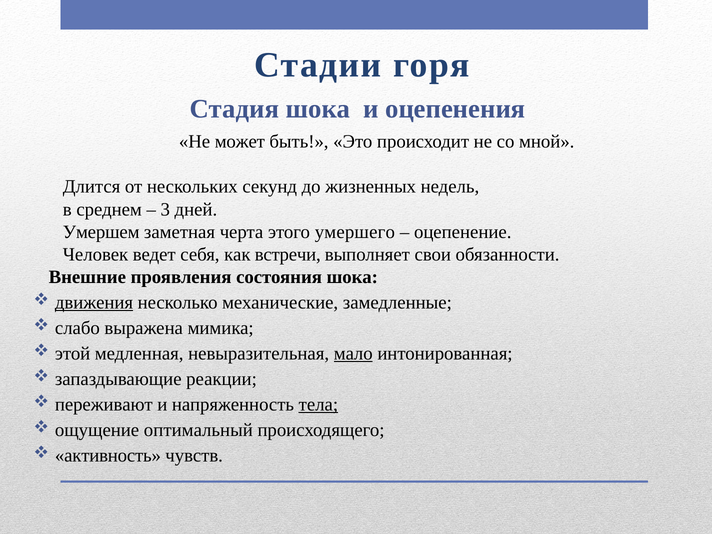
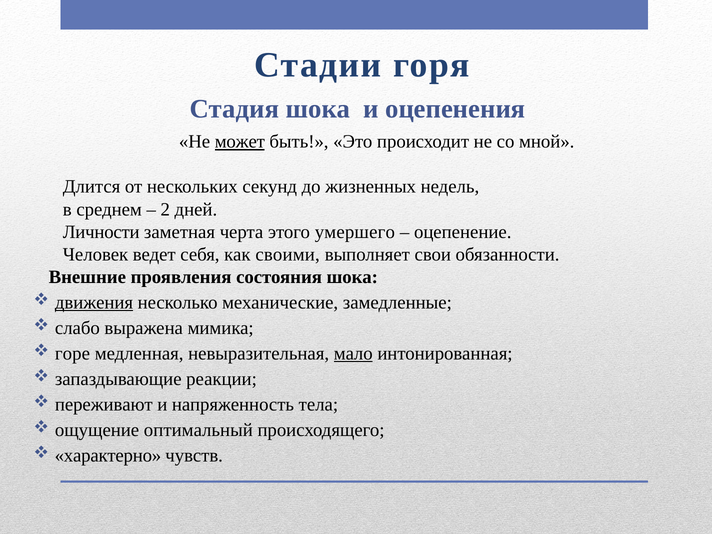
может underline: none -> present (240, 142)
3: 3 -> 2 (165, 209)
Умершем: Умершем -> Личности (101, 232)
встречи: встречи -> своими (288, 254)
этой: этой -> горе (72, 353)
тела underline: present -> none (318, 404)
активность: активность -> характерно (108, 455)
